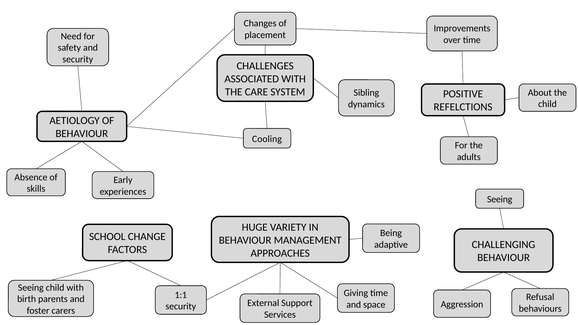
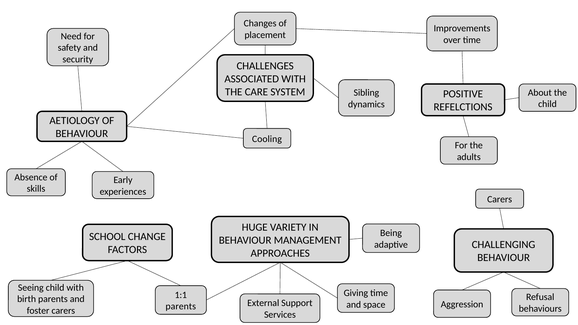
Seeing: Seeing -> Carers (500, 199)
security: security -> parents (181, 307)
